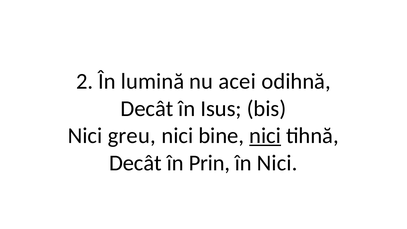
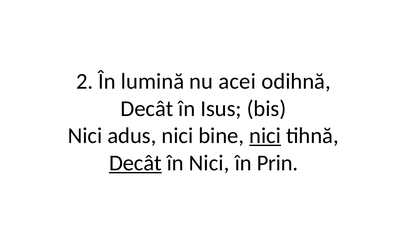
greu: greu -> adus (132, 136)
Decât underline: none -> present (135, 163)
în Prin: Prin -> Nici (209, 163)
în Nici: Nici -> Prin (277, 163)
